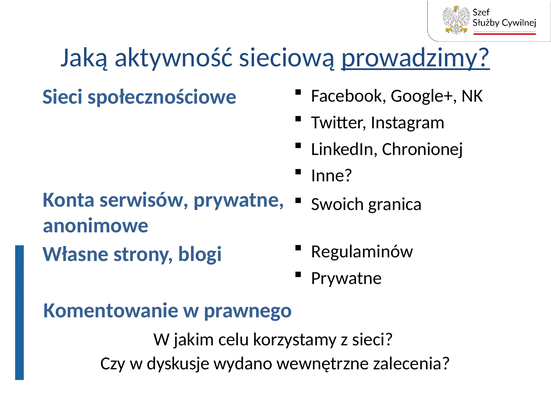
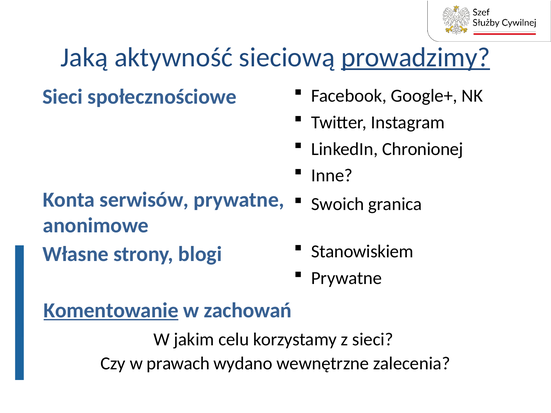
Regulaminów: Regulaminów -> Stanowiskiem (362, 252)
Komentowanie underline: none -> present (111, 311)
prawnego: prawnego -> zachowań (248, 311)
dyskusje: dyskusje -> prawach (178, 364)
